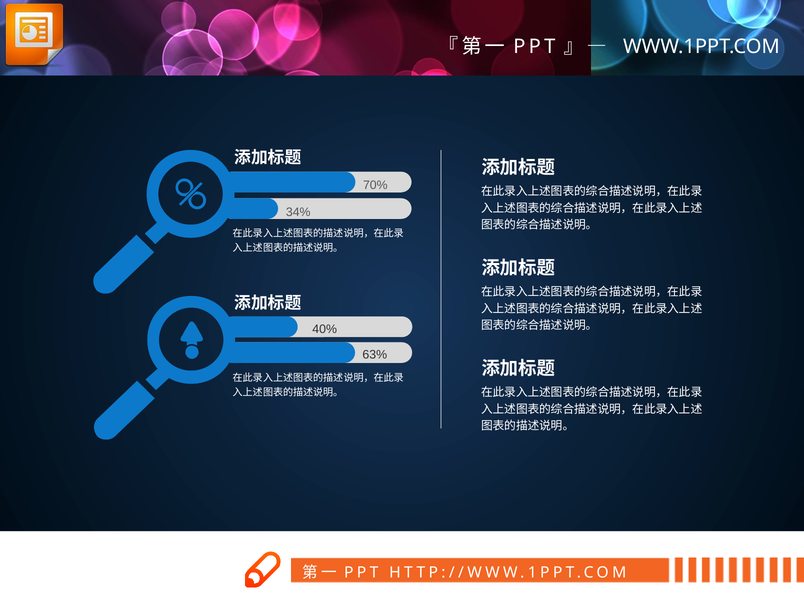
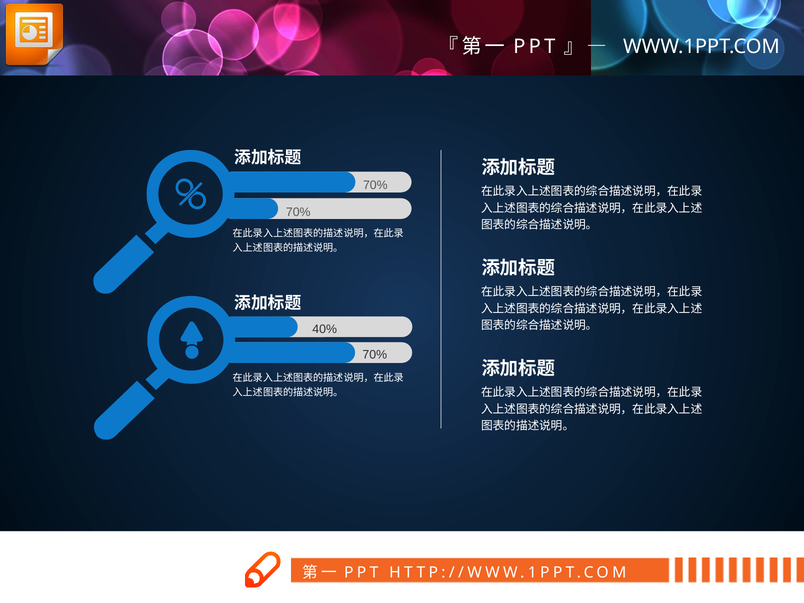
34%: 34% -> 70% (298, 212)
63%: 63% -> 70% (375, 355)
